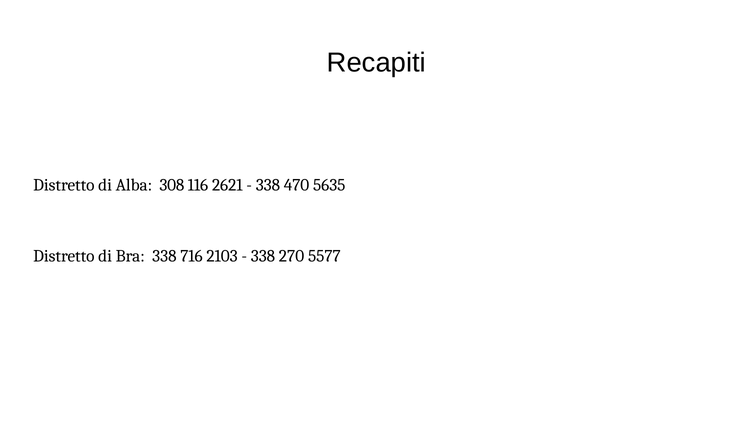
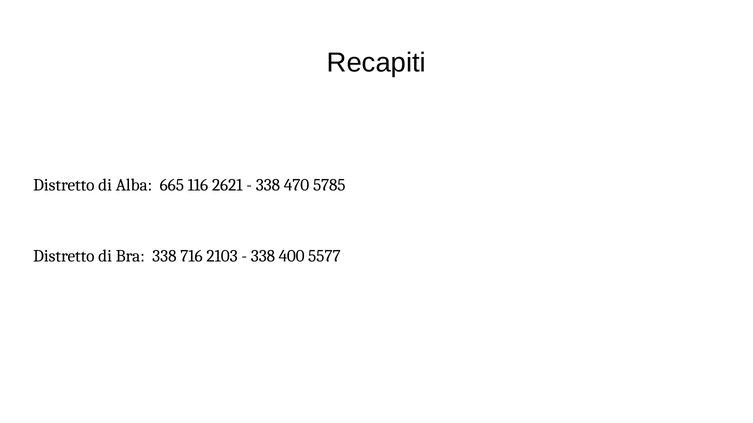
308: 308 -> 665 (172, 185)
5635: 5635 -> 5785 (329, 185)
270: 270 -> 400 (292, 257)
